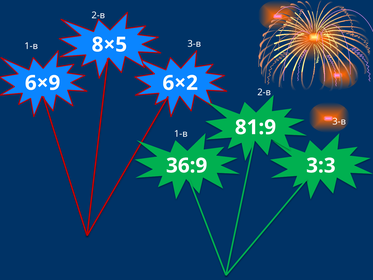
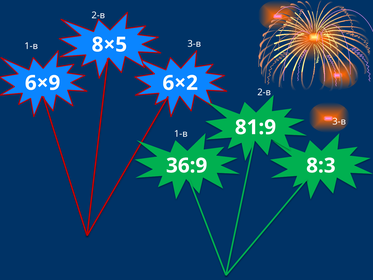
3:3: 3:3 -> 8:3 (321, 166)
